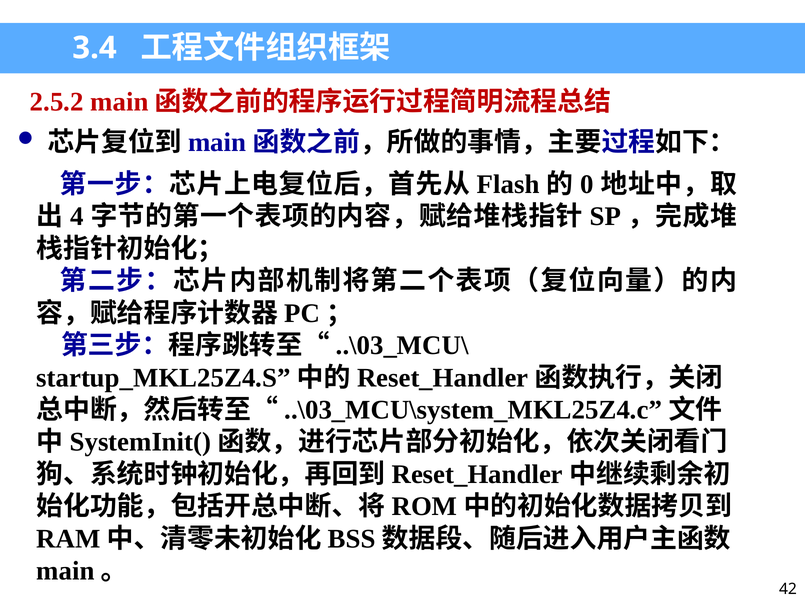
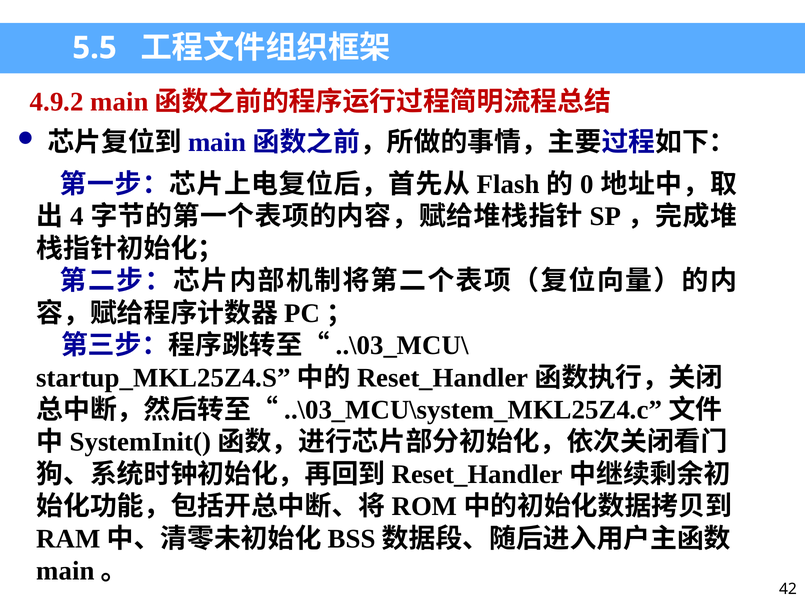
3.4: 3.4 -> 5.5 (94, 48)
2.5.2: 2.5.2 -> 4.9.2 (57, 102)
